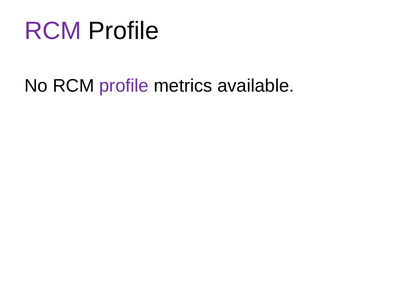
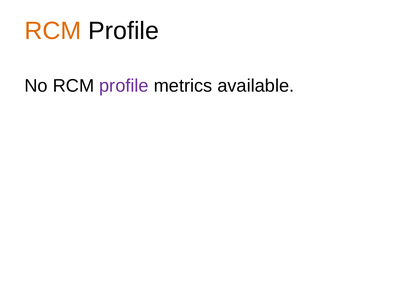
RCM colour: purple -> orange (53, 31)
